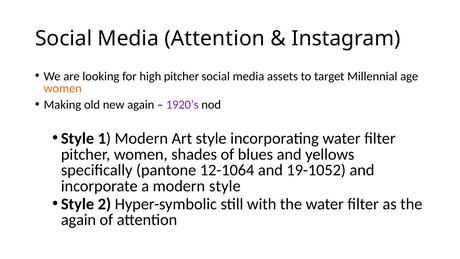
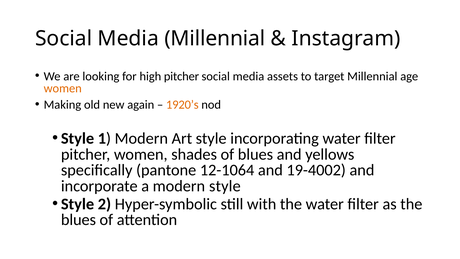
Media Attention: Attention -> Millennial (215, 39)
1920’s colour: purple -> orange (182, 105)
19-1052: 19-1052 -> 19-4002 (316, 170)
again: again -> blues (78, 220)
